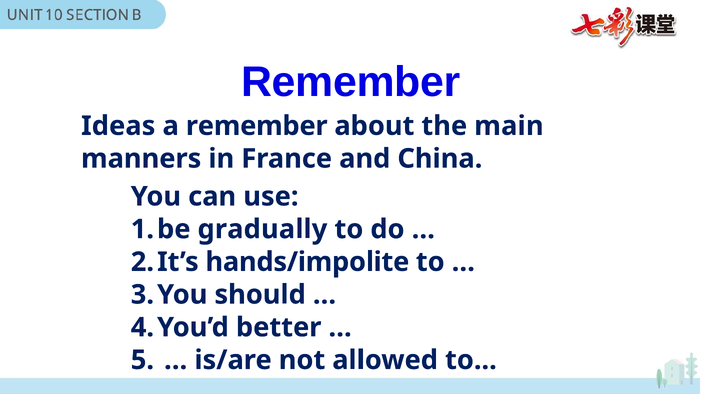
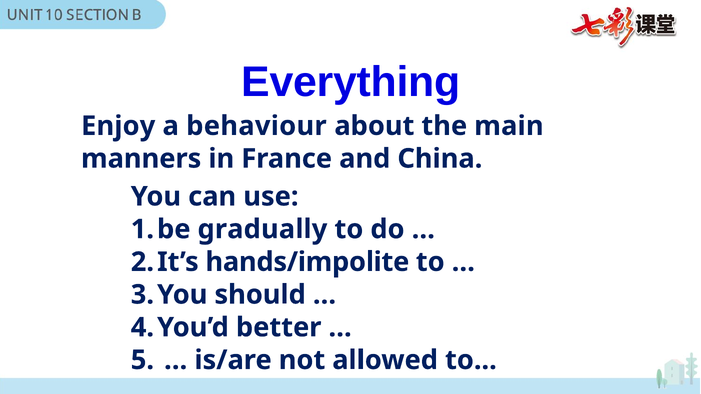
Remember: Remember -> Everything (351, 82)
Ideas: Ideas -> Enjoy (118, 126)
a remember: remember -> behaviour (256, 126)
